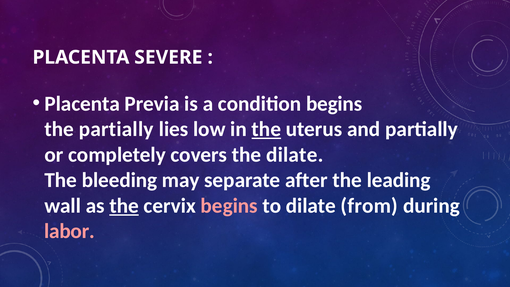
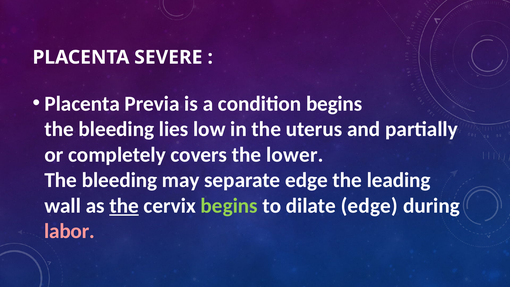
partially: partially -> bleeding (116, 129)
the underline: present -> none (266, 129)
the dilate: dilate -> lower (295, 155)
separate after: after -> edge (306, 180)
begins colour: pink -> light green (229, 206)
dilate from: from -> edge (369, 206)
